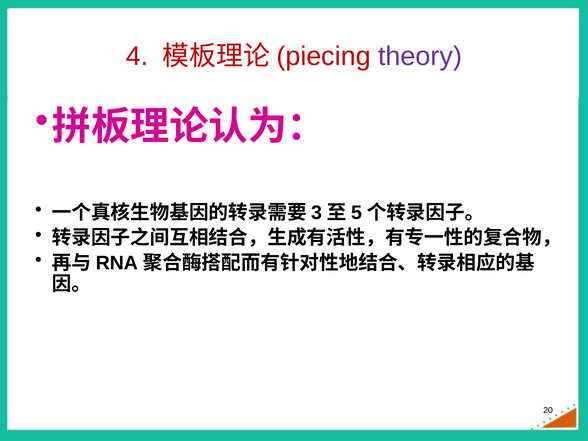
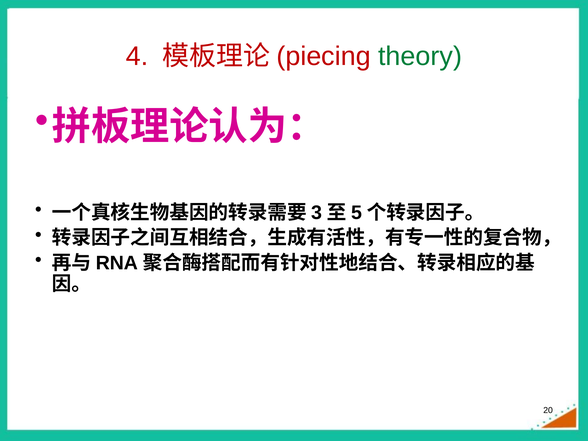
theory colour: purple -> green (420, 56)
